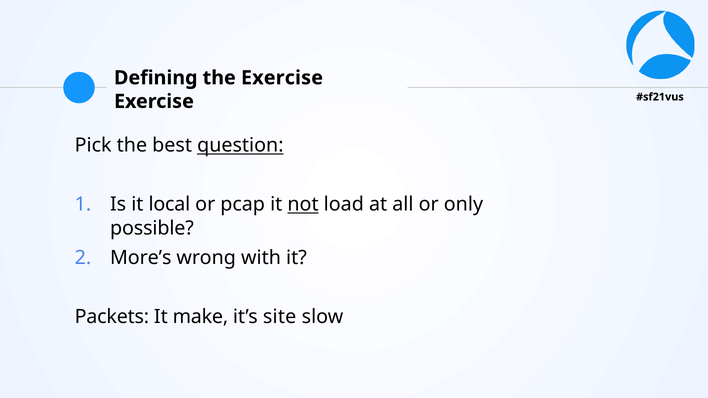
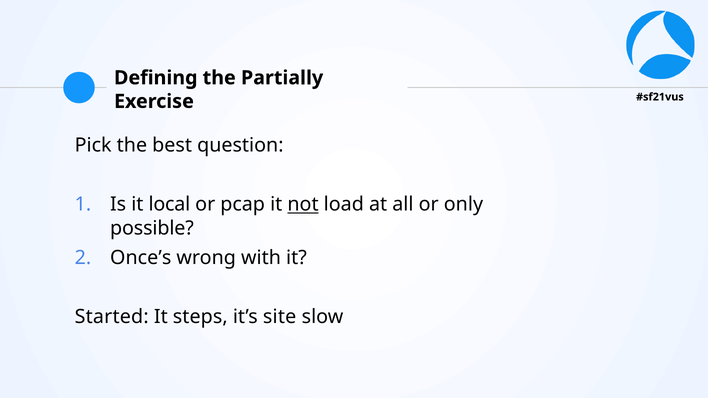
the Exercise: Exercise -> Partially (282, 78)
question underline: present -> none (240, 146)
More’s: More’s -> Once’s (141, 258)
Packets: Packets -> Started (112, 317)
make: make -> steps (200, 317)
